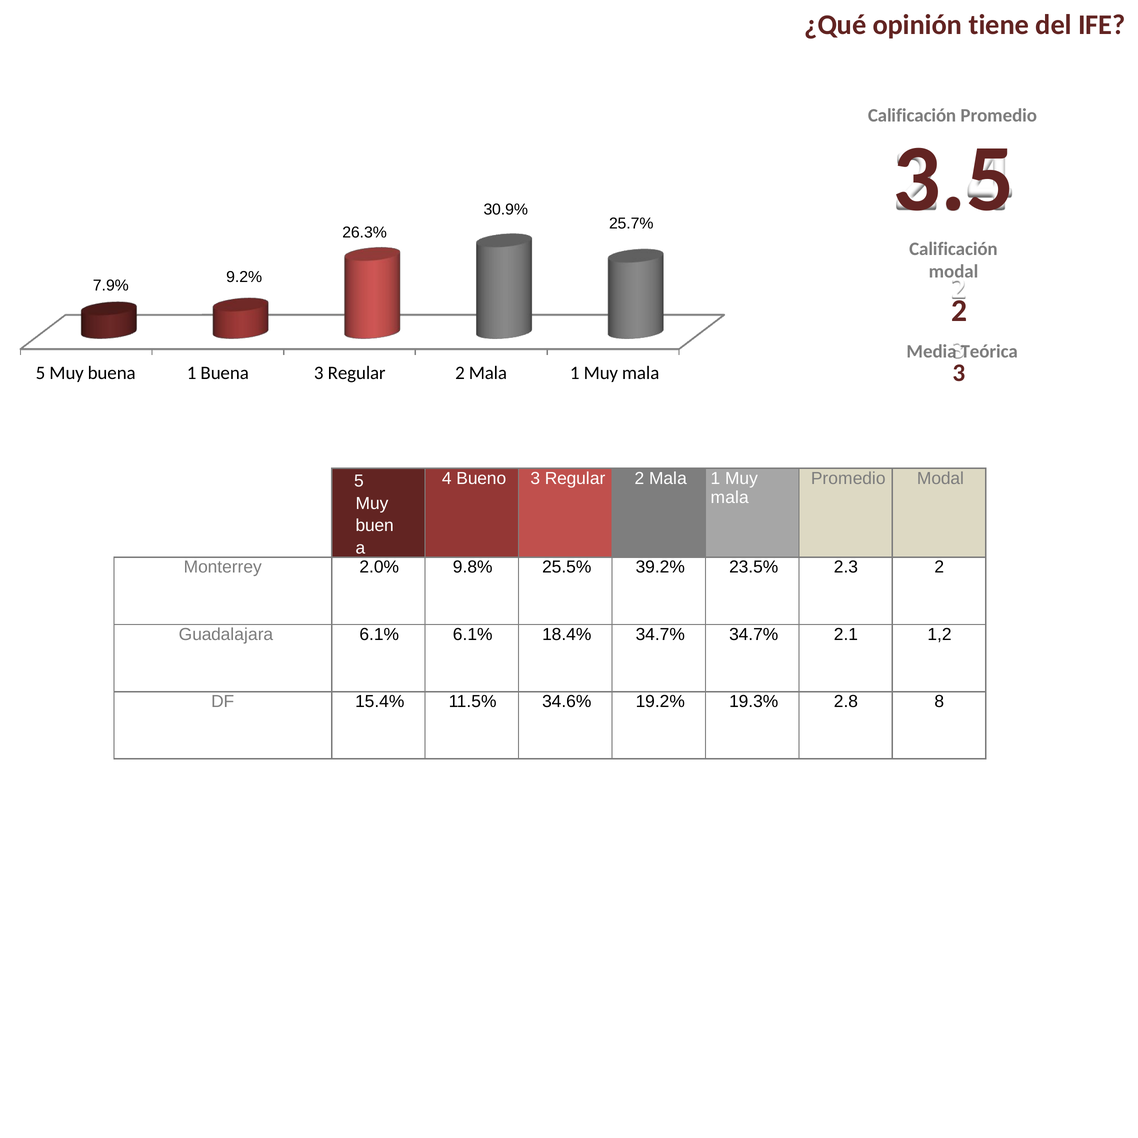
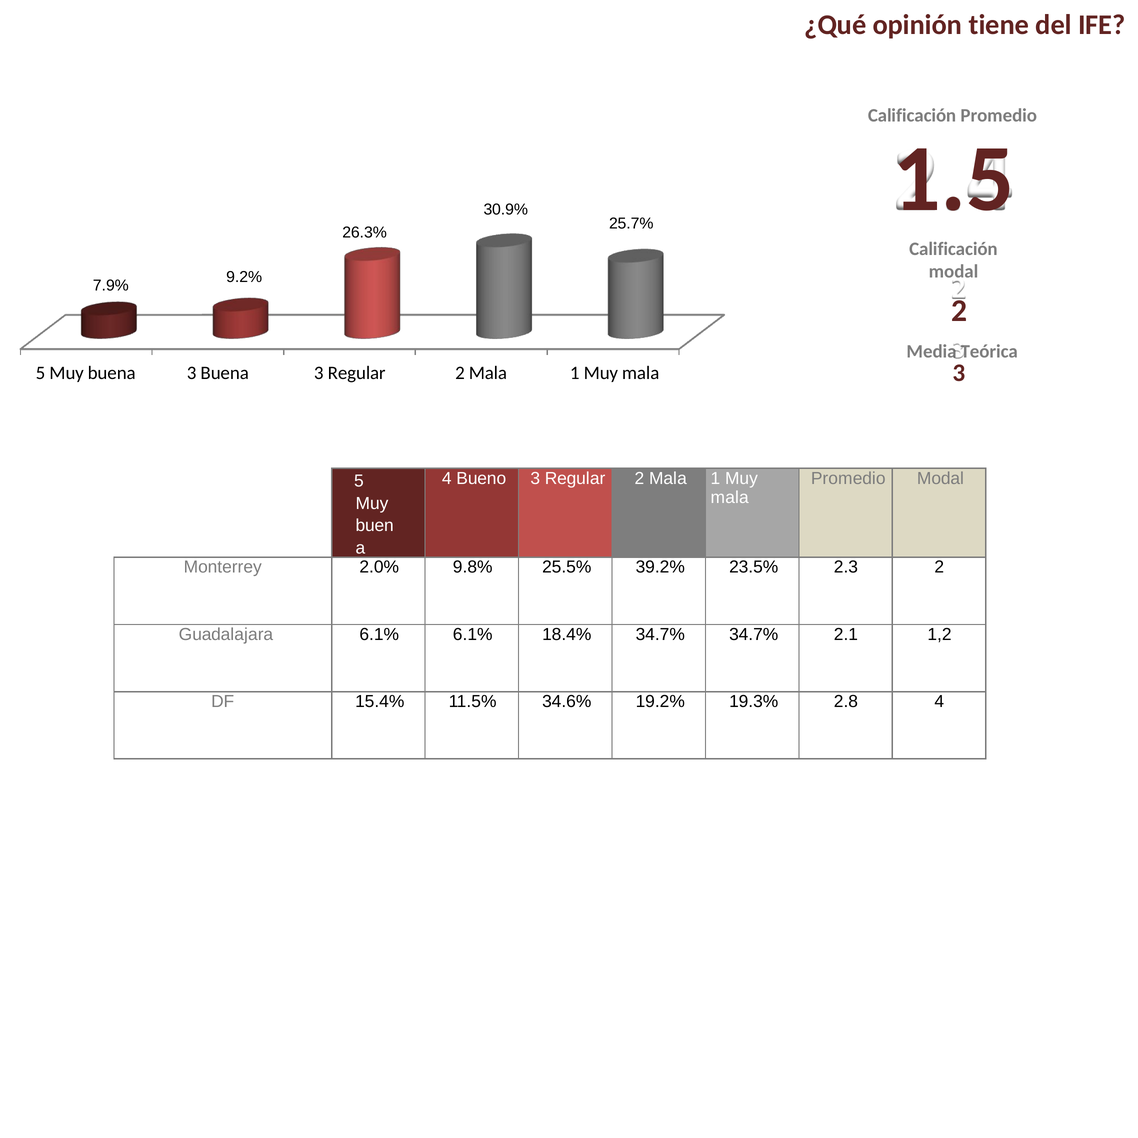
3.5: 3.5 -> 1.5 (953, 179)
Muy buena 1: 1 -> 3 (192, 373)
2.8 8: 8 -> 4 (939, 702)
